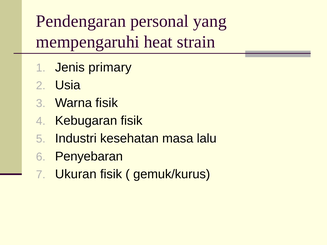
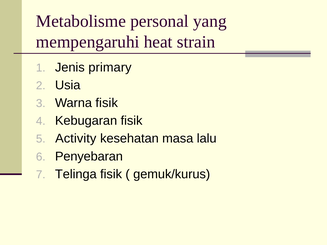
Pendengaran: Pendengaran -> Metabolisme (81, 21)
Industri: Industri -> Activity (76, 139)
Ukuran: Ukuran -> Telinga (76, 174)
